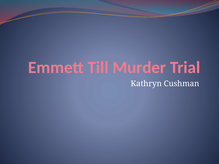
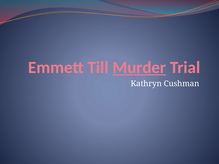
Murder underline: none -> present (139, 68)
